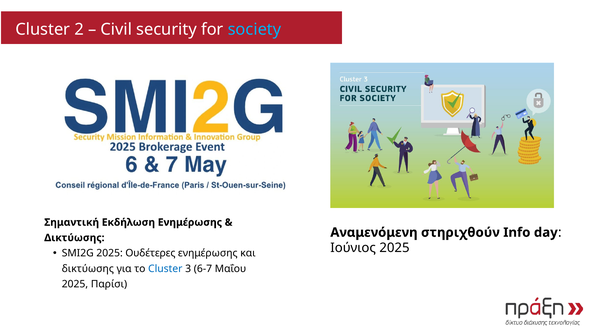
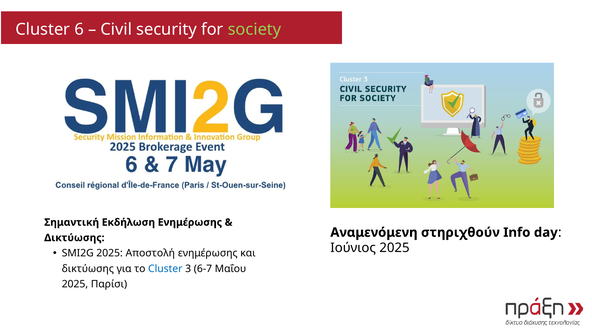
2: 2 -> 6 (79, 29)
society colour: light blue -> light green (255, 29)
Ουδέτερες: Ουδέτερες -> Αποστολή (150, 253)
